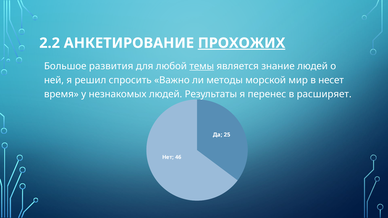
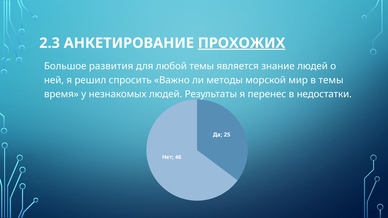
2.2: 2.2 -> 2.3 (50, 43)
темы underline: present -> none (202, 66)
в несет: несет -> темы (331, 80)
расширяет: расширяет -> недостатки (324, 94)
